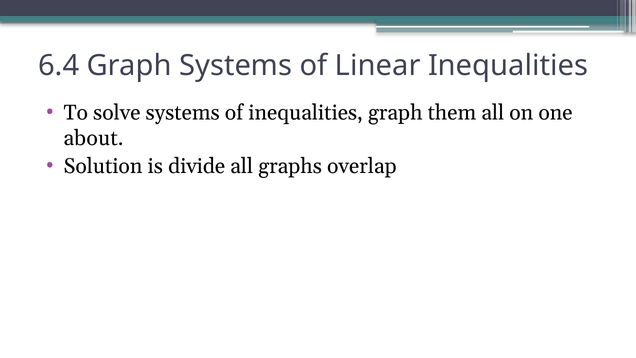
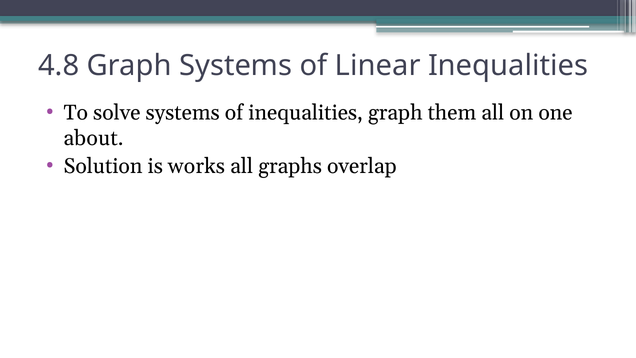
6.4: 6.4 -> 4.8 (59, 66)
divide: divide -> works (197, 166)
